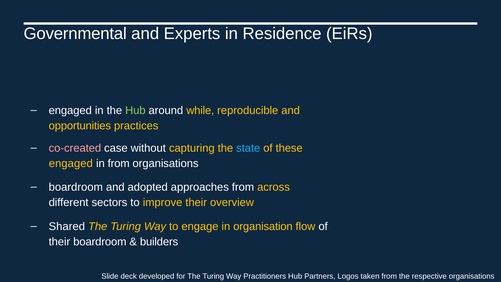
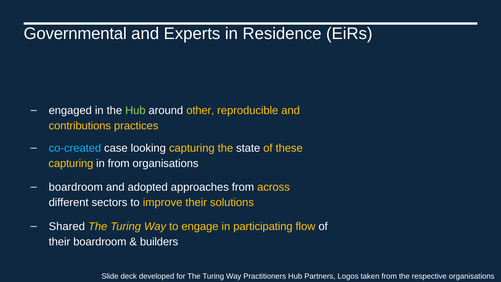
while: while -> other (200, 110)
opportunities: opportunities -> contributions (80, 126)
co-created colour: pink -> light blue (75, 148)
without: without -> looking (148, 148)
state colour: light blue -> white (248, 148)
engaged: engaged -> capturing (71, 163)
overview: overview -> solutions (232, 203)
organisation: organisation -> participating (263, 226)
